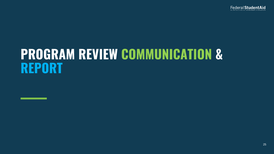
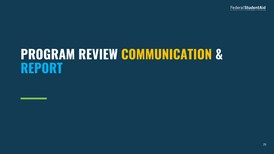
COMMUNICATION colour: light green -> yellow (167, 55)
